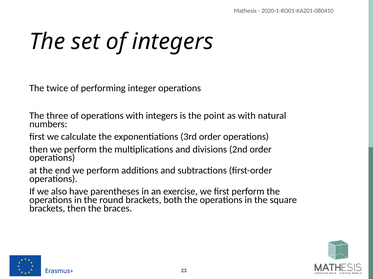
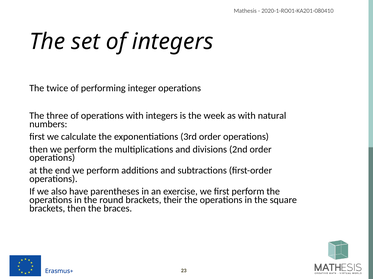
point: point -> week (214, 116)
both: both -> their (173, 200)
